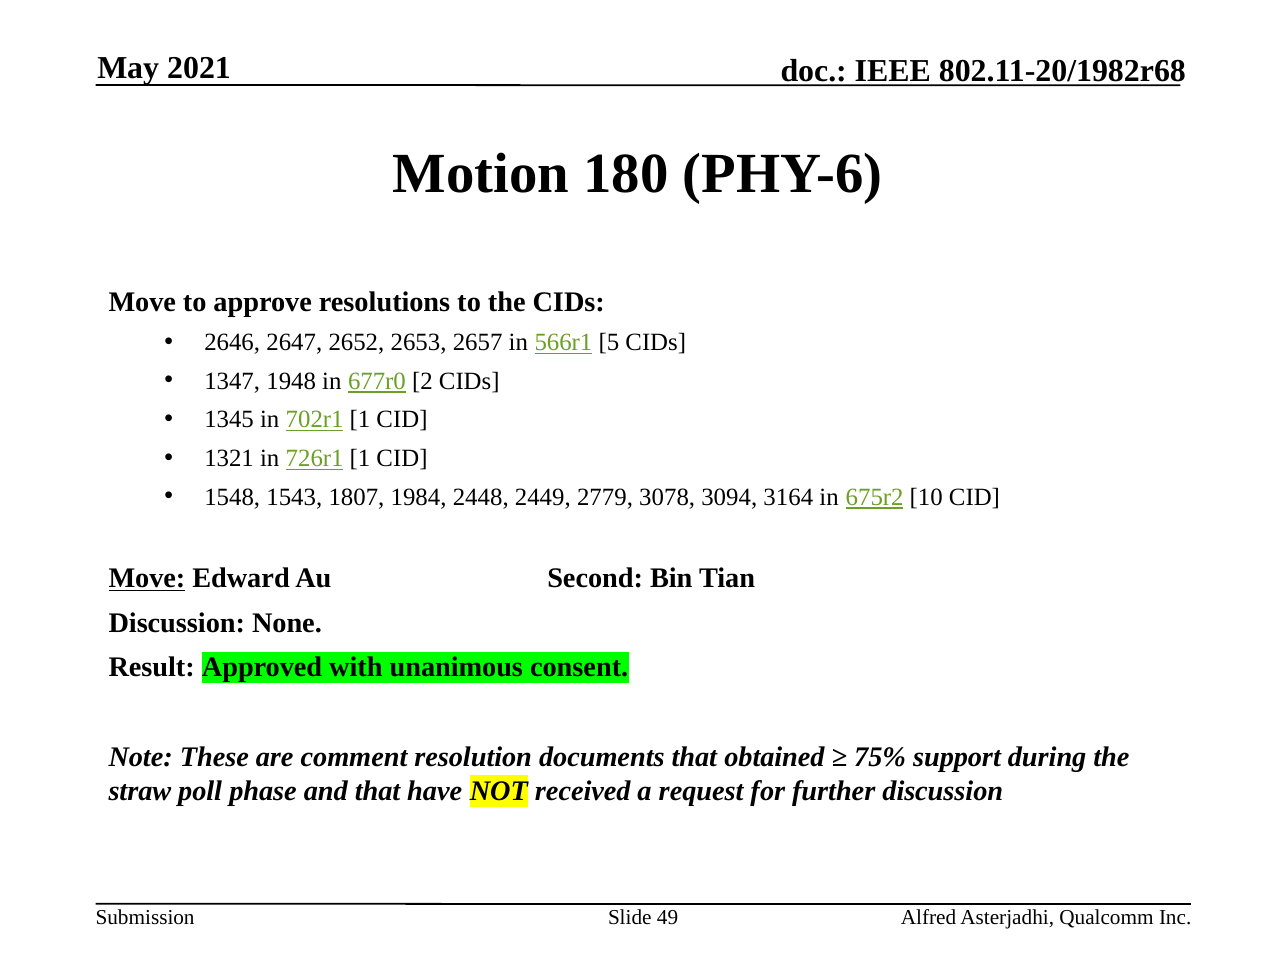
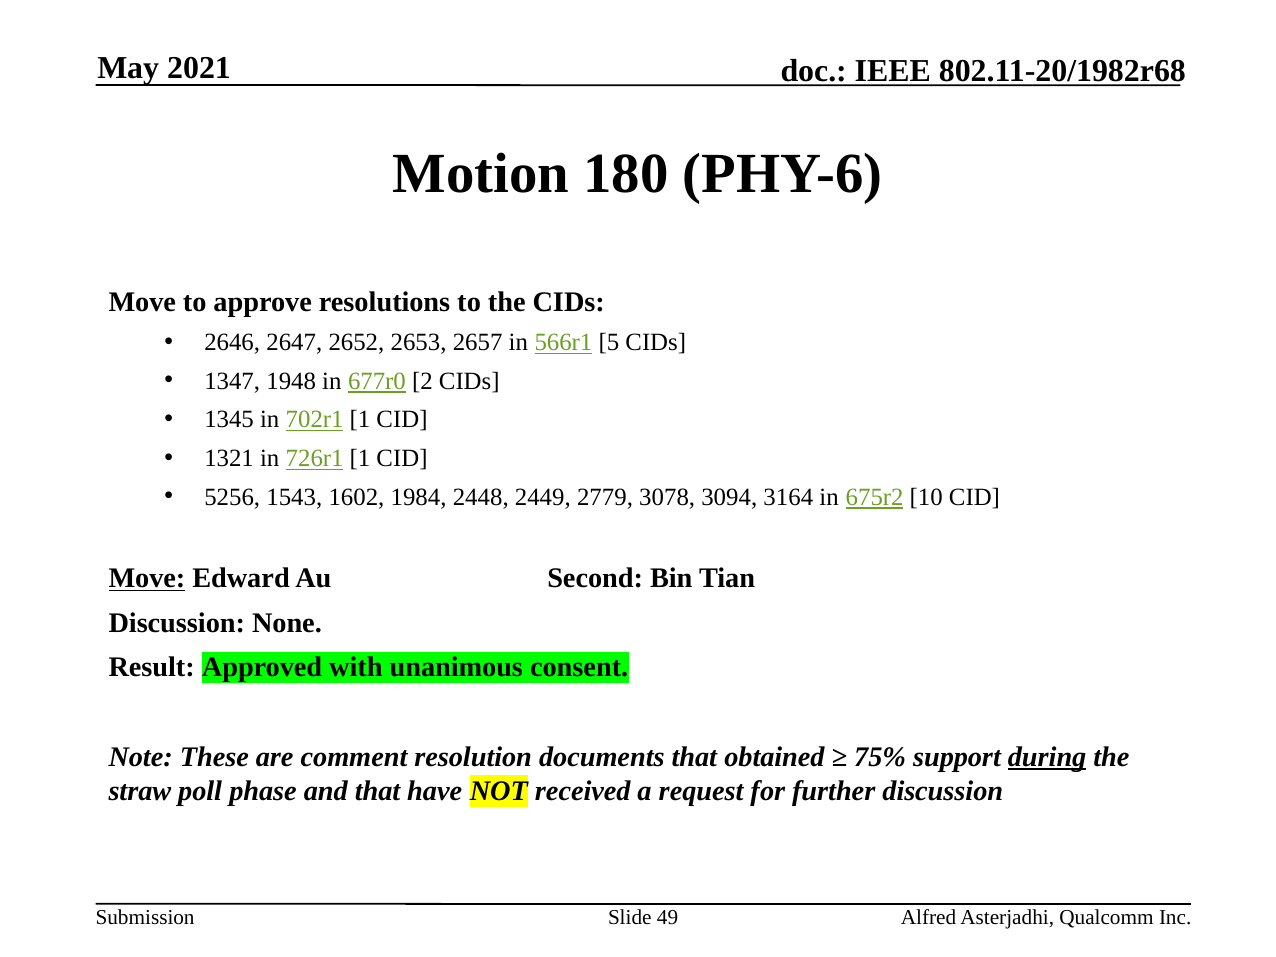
1548: 1548 -> 5256 (232, 497)
1807: 1807 -> 1602 (357, 497)
during underline: none -> present (1047, 757)
